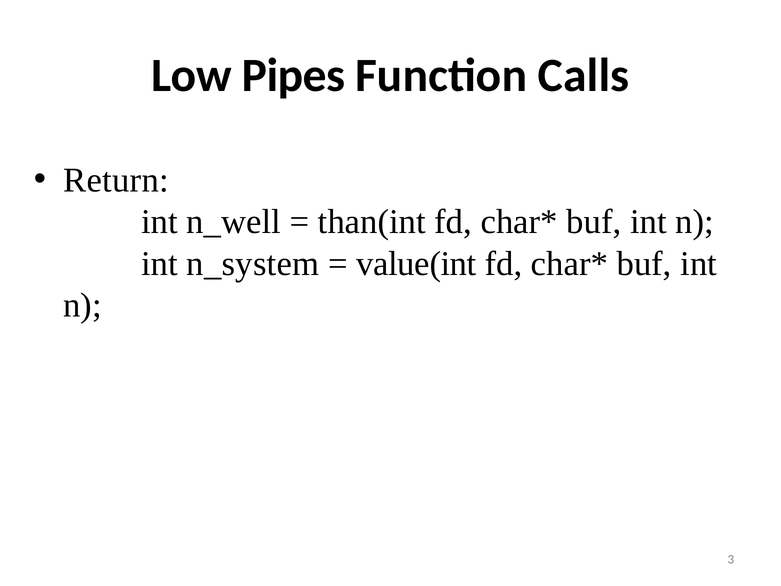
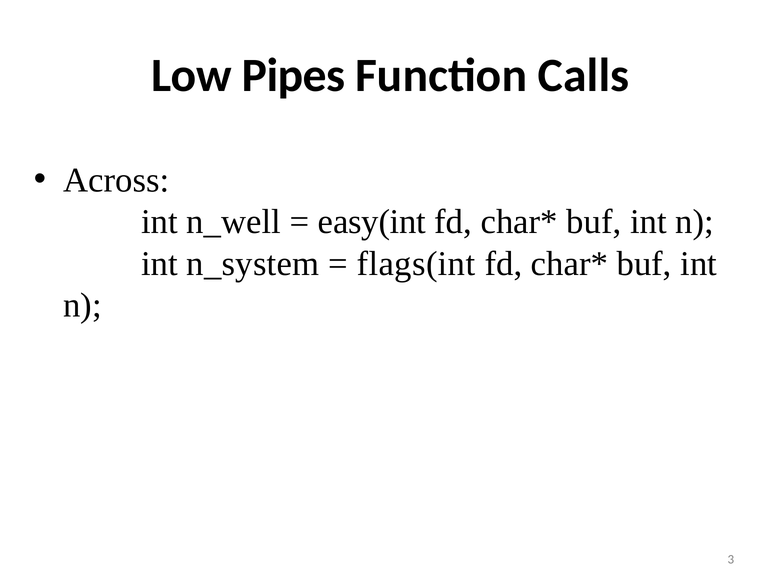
Return: Return -> Across (116, 180)
than(int: than(int -> easy(int (372, 222)
value(int: value(int -> flags(int (416, 264)
